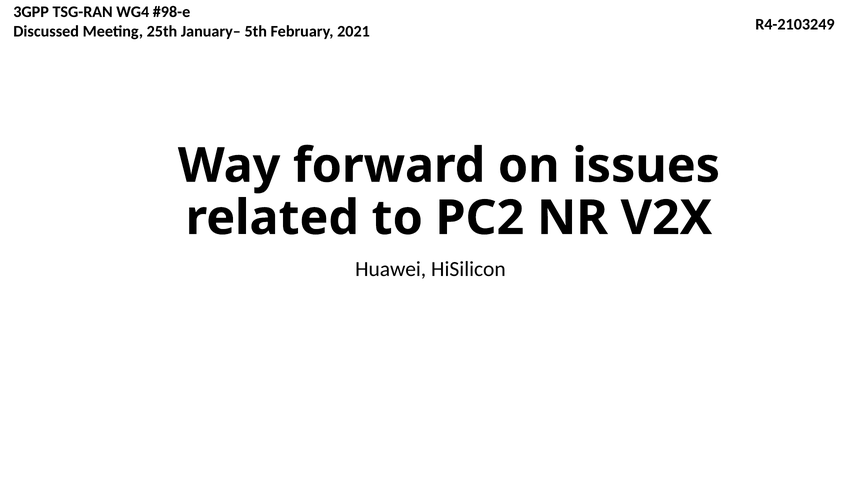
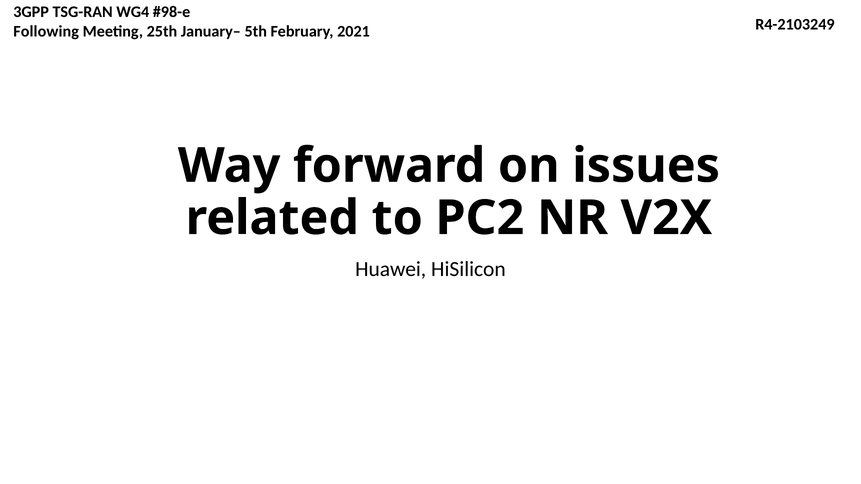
Discussed: Discussed -> Following (46, 31)
